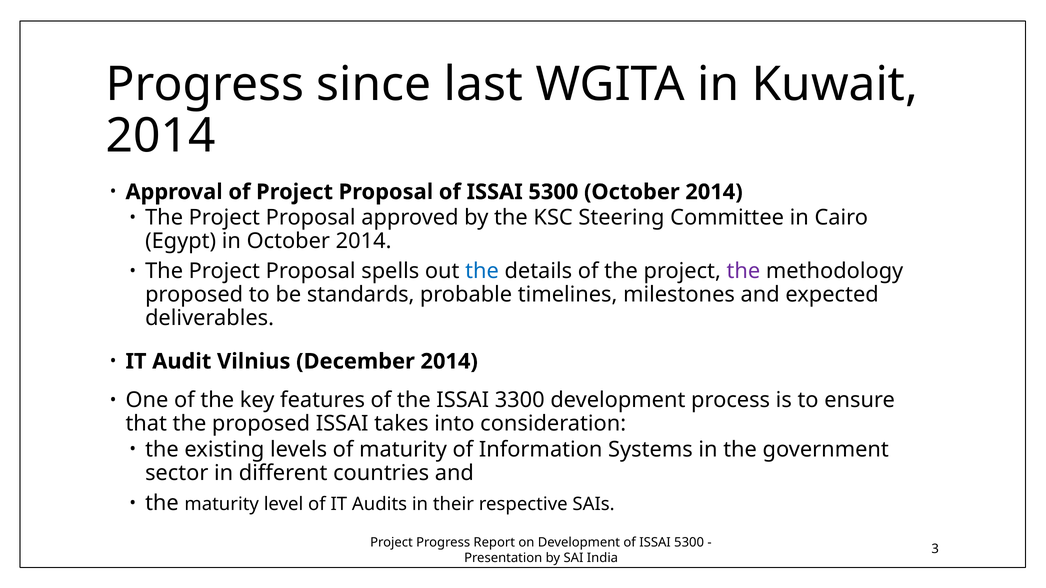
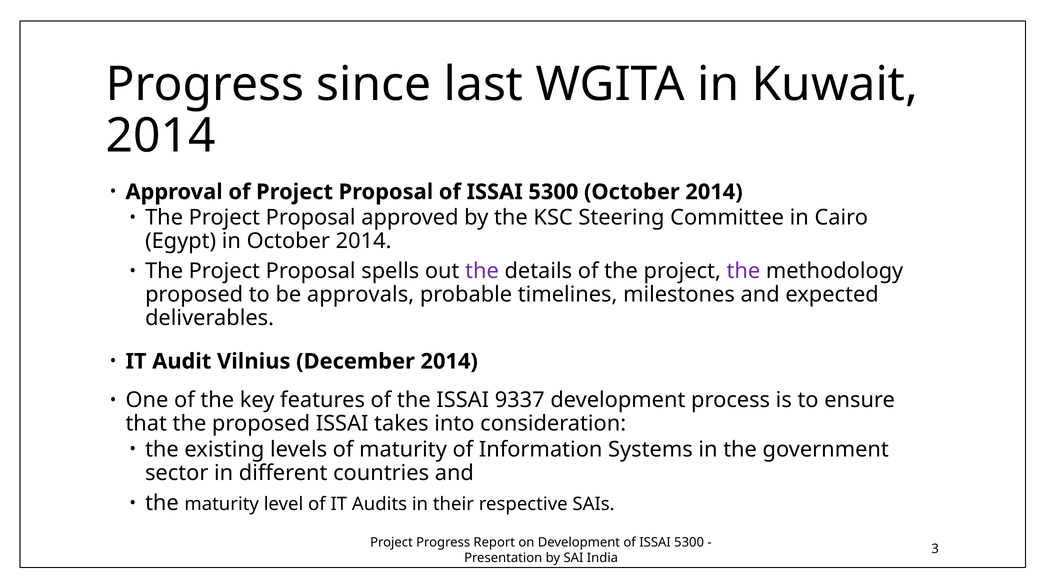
the colour: blue -> purple (482, 271)
standards: standards -> approvals (361, 295)
3300: 3300 -> 9337 (520, 400)
